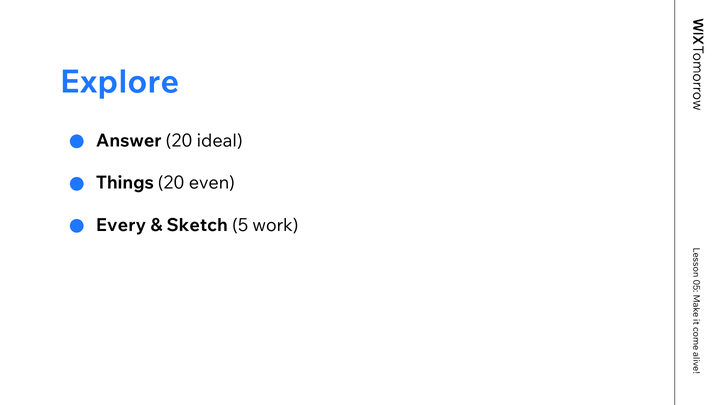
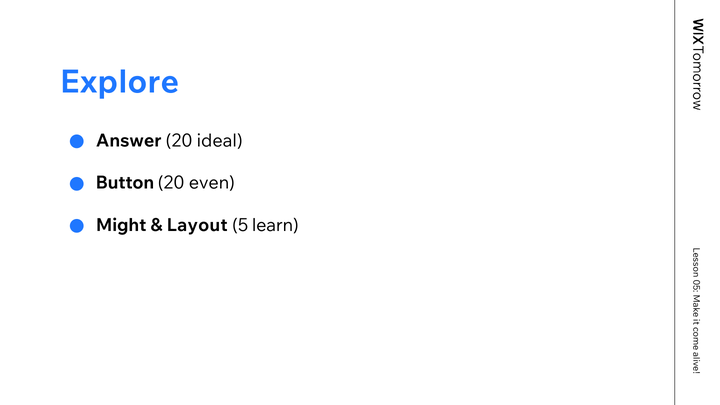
Things: Things -> Button (125, 183)
Every: Every -> Might (121, 225)
Sketch: Sketch -> Layout (197, 225)
work: work -> learn (275, 225)
